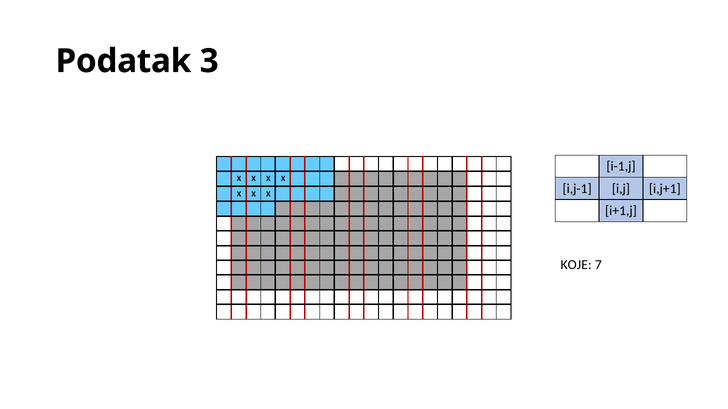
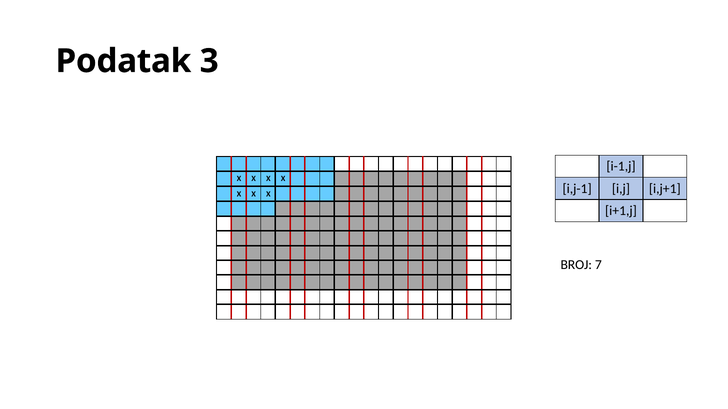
KOJE: KOJE -> BROJ (576, 265)
